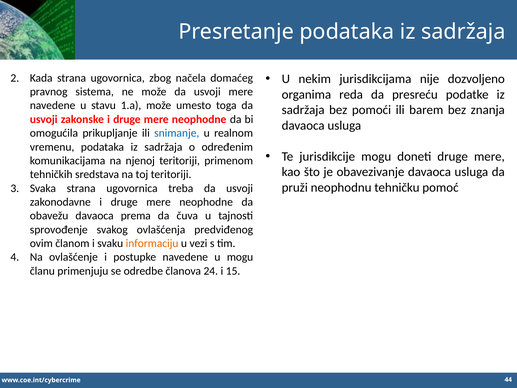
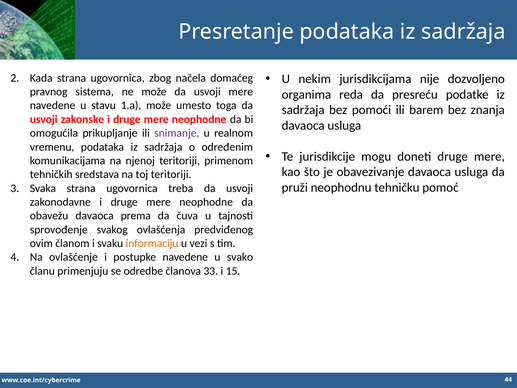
snimanje colour: blue -> purple (177, 133)
u mogu: mogu -> svako (240, 257)
24: 24 -> 33 (211, 271)
